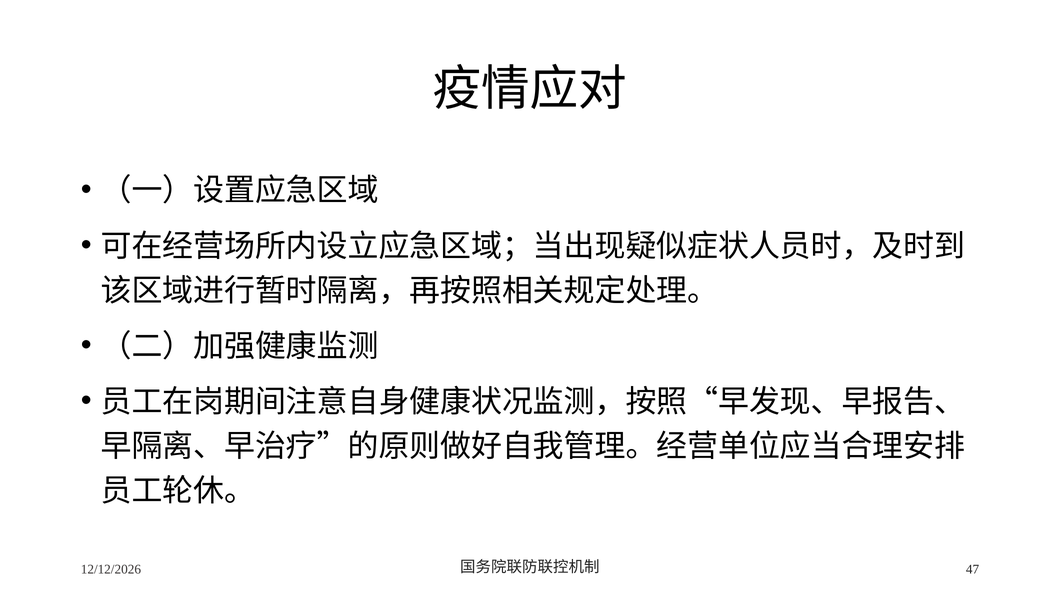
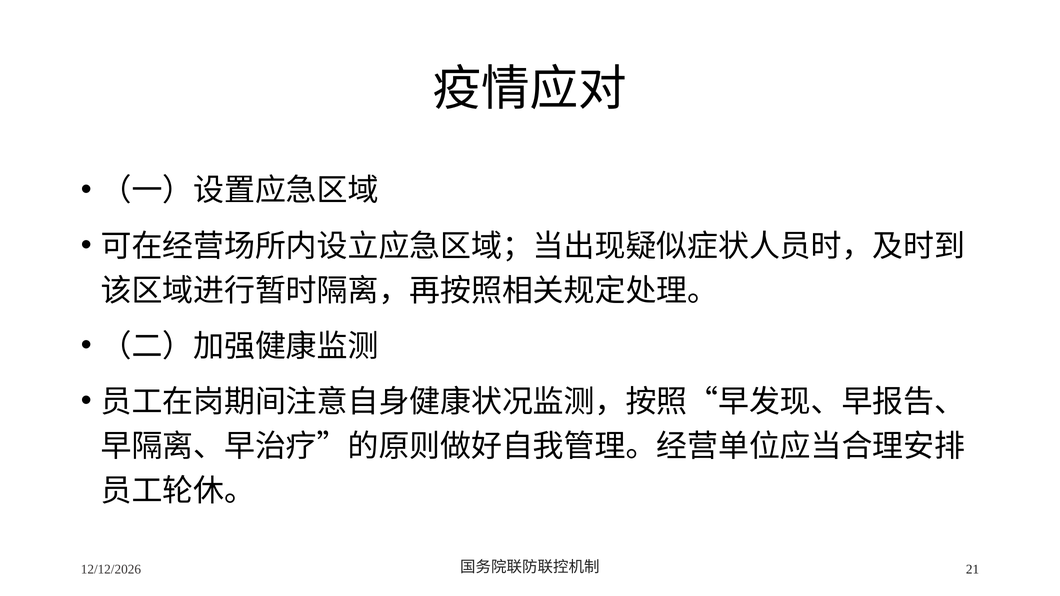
47: 47 -> 21 (973, 569)
